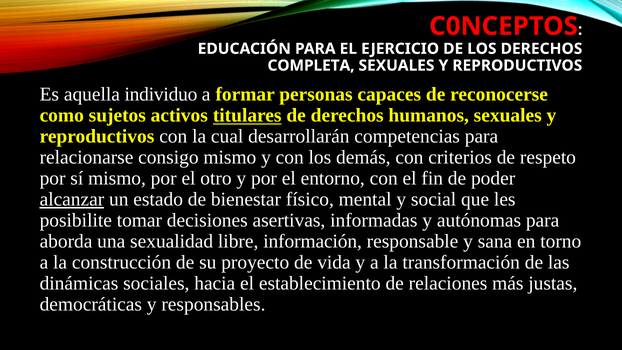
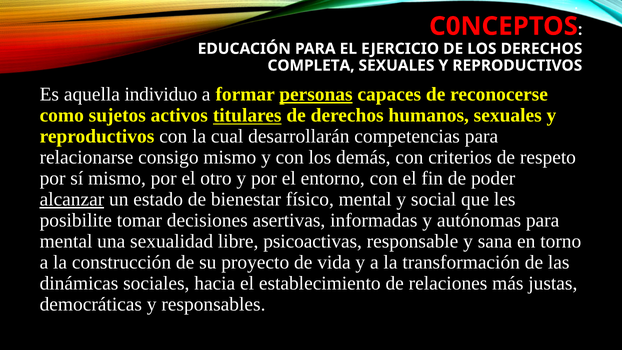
personas underline: none -> present (316, 94)
aborda: aborda -> mental (66, 241)
información: información -> psicoactivas (313, 241)
